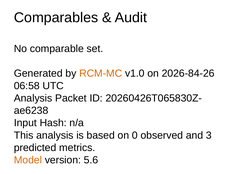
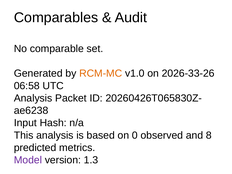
2026-84-26: 2026-84-26 -> 2026-33-26 (188, 73)
3: 3 -> 8 (209, 135)
Model colour: orange -> purple (28, 160)
5.6: 5.6 -> 1.3 (91, 160)
